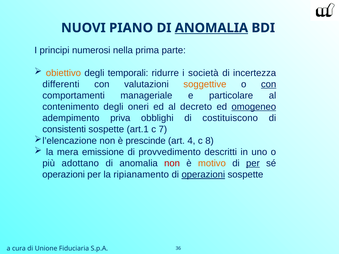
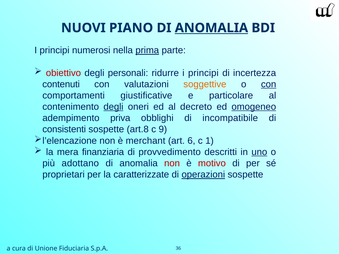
prima underline: none -> present (147, 50)
obiettivo colour: orange -> red (63, 73)
temporali: temporali -> personali (128, 73)
ridurre i società: società -> principi (203, 73)
differenti: differenti -> contenuti (61, 84)
manageriale: manageriale -> giustificative (146, 96)
degli underline: none -> present (113, 107)
costituiscono: costituiscono -> incompatibile (230, 118)
art.1: art.1 -> art.8 (138, 130)
7: 7 -> 9 (163, 130)
prescinde: prescinde -> merchant (146, 141)
4: 4 -> 6 (191, 141)
8: 8 -> 1 (209, 141)
emissione: emissione -> finanziaria (103, 152)
uno underline: none -> present (259, 152)
motivo colour: orange -> red (212, 163)
per underline: present -> none (253, 163)
operazioni: operazioni -> proprietari (64, 175)
ripianamento: ripianamento -> caratterizzate (141, 175)
